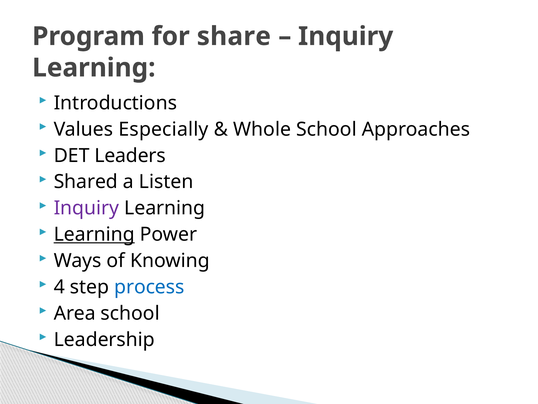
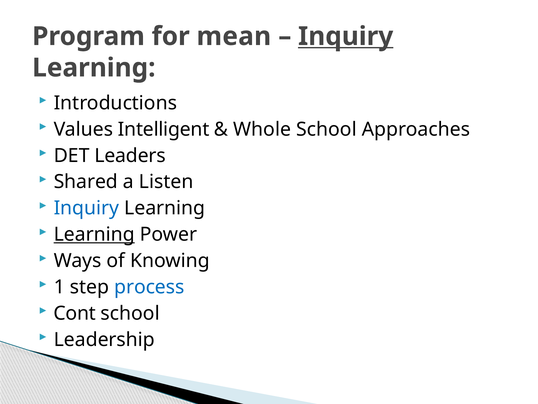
share: share -> mean (234, 36)
Inquiry underline: none -> present (346, 36)
Especially: Especially -> Intelligent (164, 129)
Inquiry colour: purple -> blue (86, 208)
4: 4 -> 1 (59, 287)
Area: Area -> Cont (75, 313)
